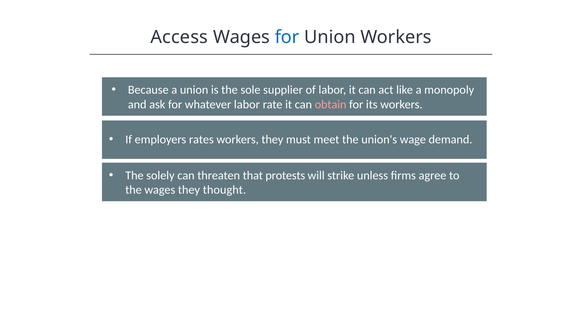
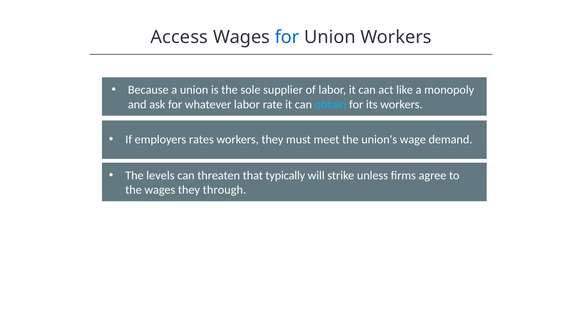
obtain colour: pink -> light blue (331, 105)
solely: solely -> levels (160, 176)
protests: protests -> typically (285, 176)
thought: thought -> through (224, 190)
